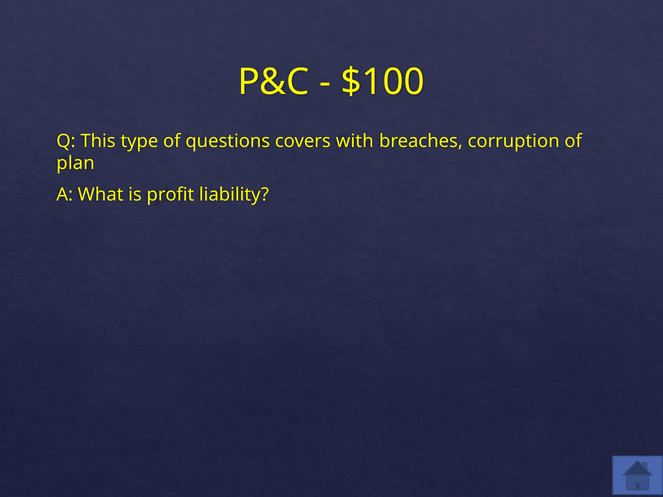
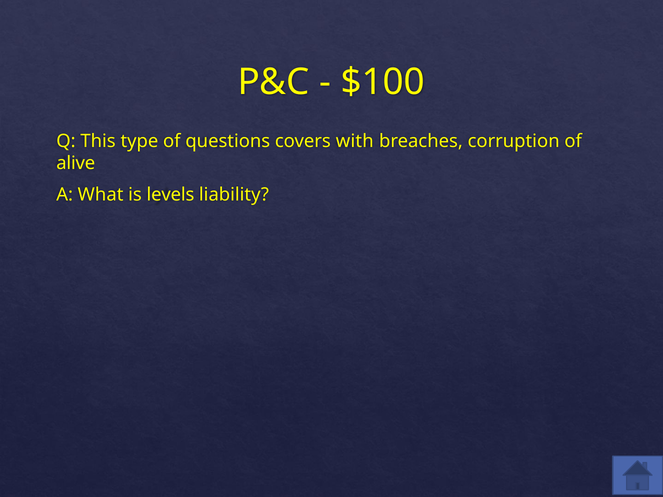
plan: plan -> alive (76, 163)
profit: profit -> levels (170, 195)
